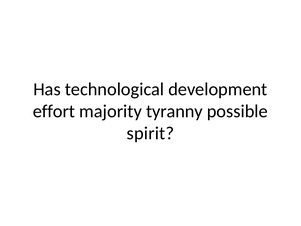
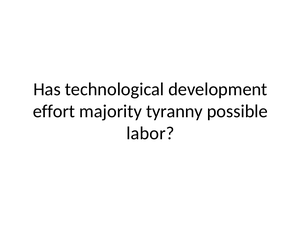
spirit: spirit -> labor (150, 133)
